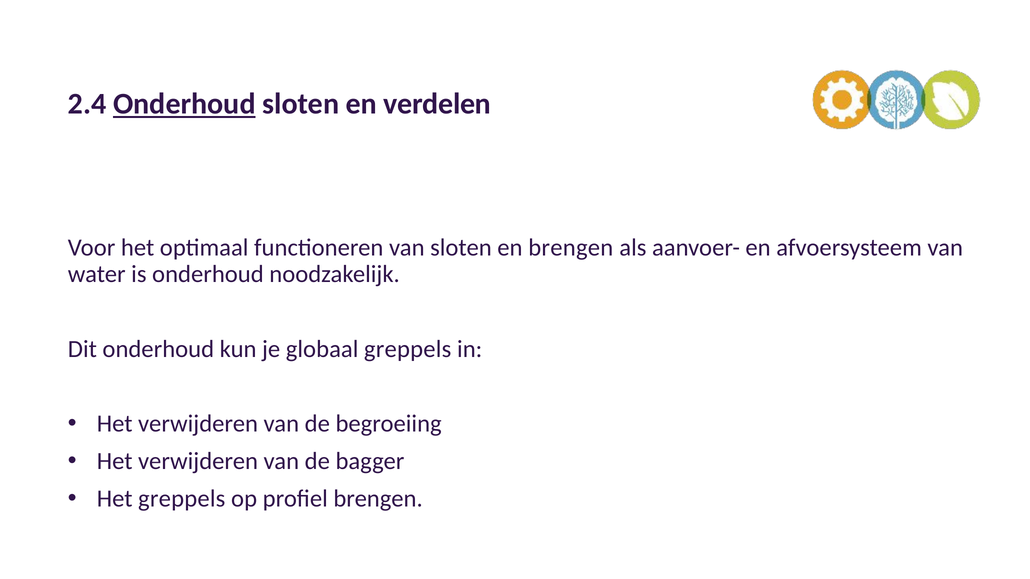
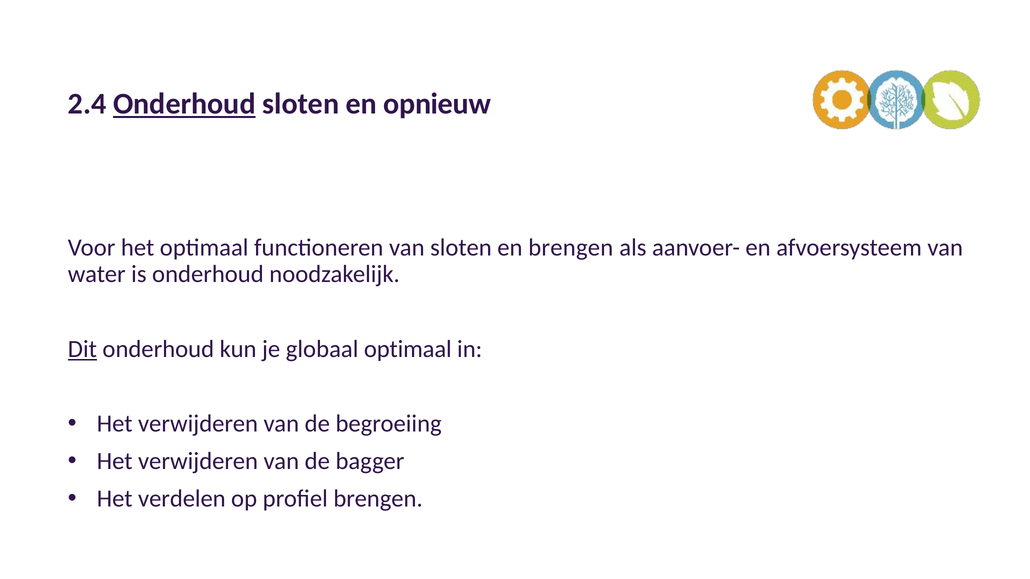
verdelen: verdelen -> opnieuw (437, 104)
Dit underline: none -> present (82, 349)
globaal greppels: greppels -> optimaal (408, 349)
Het greppels: greppels -> verdelen (182, 499)
